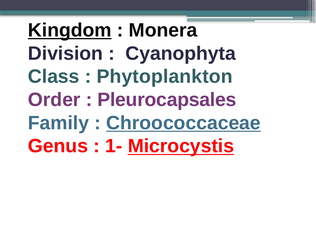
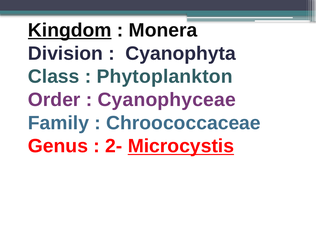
Pleurocapsales: Pleurocapsales -> Cyanophyceae (167, 100)
Chroococcaceae underline: present -> none (183, 123)
1-: 1- -> 2- (114, 146)
